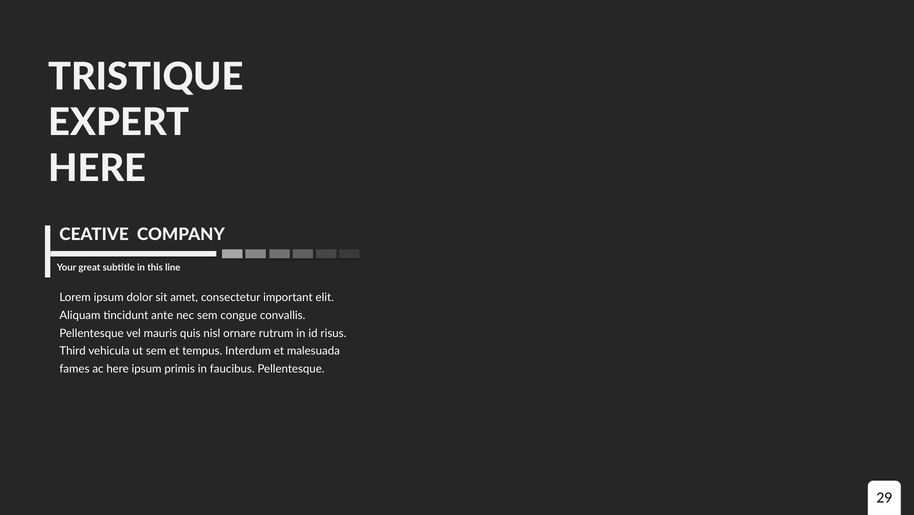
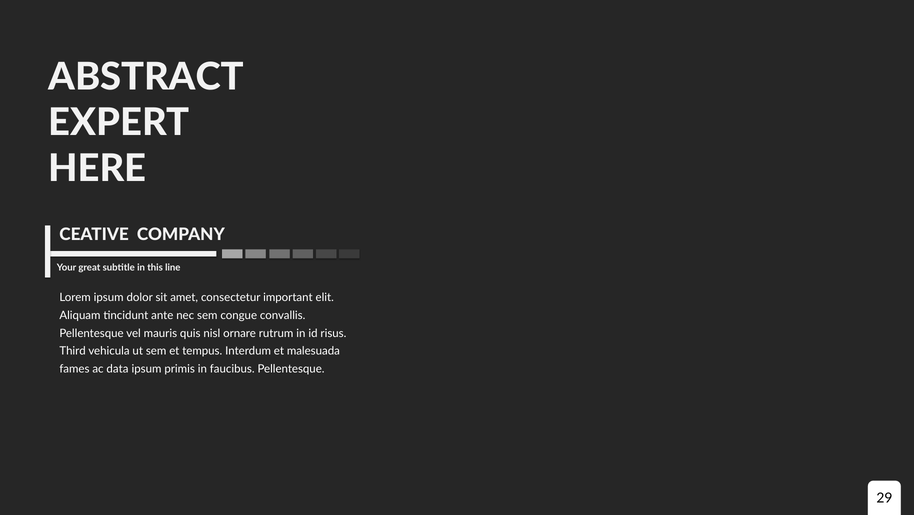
TRISTIQUE: TRISTIQUE -> ABSTRACT (146, 77)
ac here: here -> data (118, 369)
